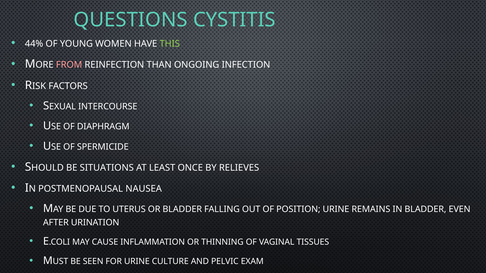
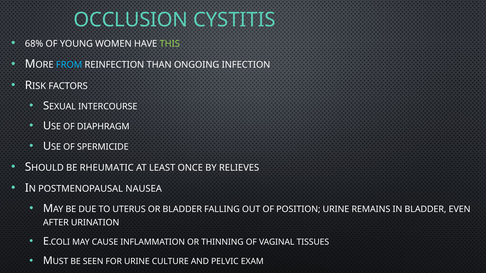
QUESTIONS: QUESTIONS -> OCCLUSION (131, 20)
44%: 44% -> 68% (34, 44)
FROM colour: pink -> light blue (69, 65)
SITUATIONS: SITUATIONS -> RHEUMATIC (107, 168)
